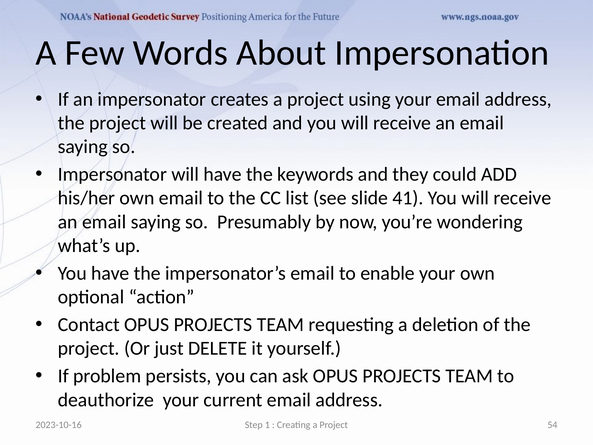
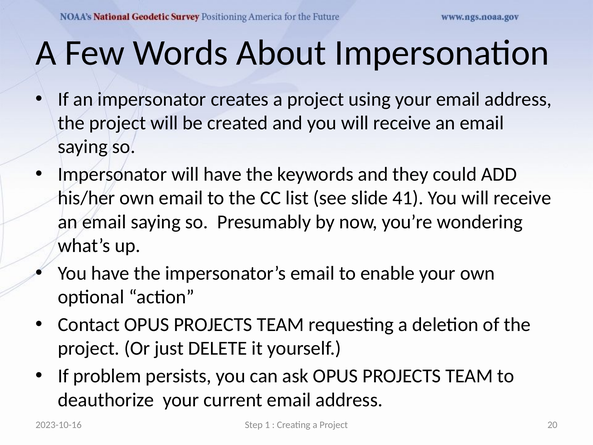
54: 54 -> 20 (552, 425)
